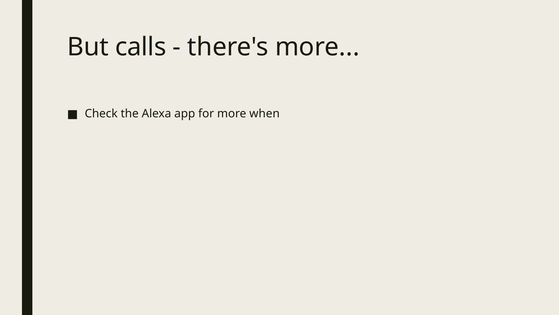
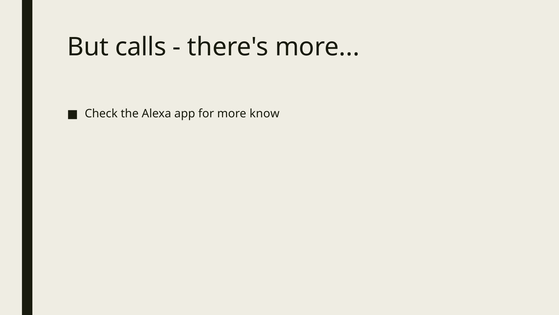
when: when -> know (265, 114)
